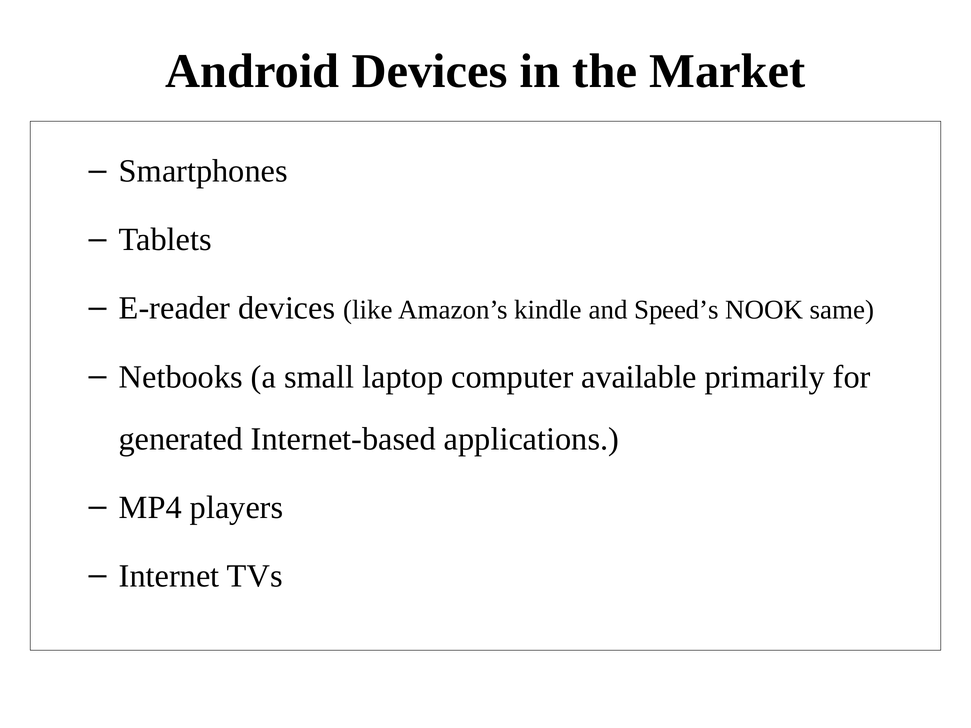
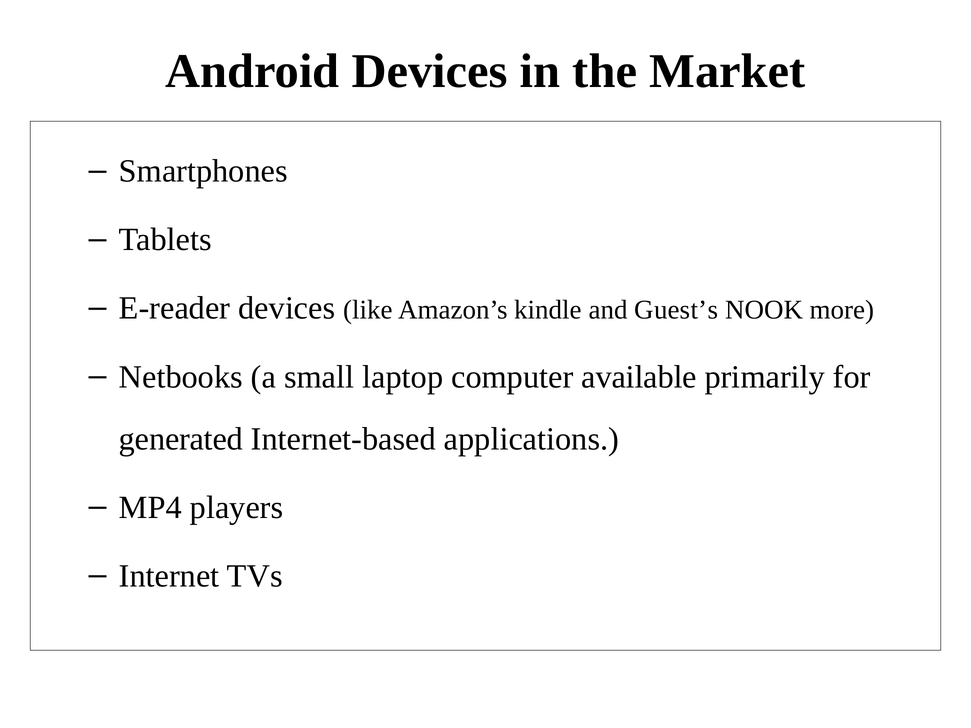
Speed’s: Speed’s -> Guest’s (676, 310)
same: same -> more (842, 310)
